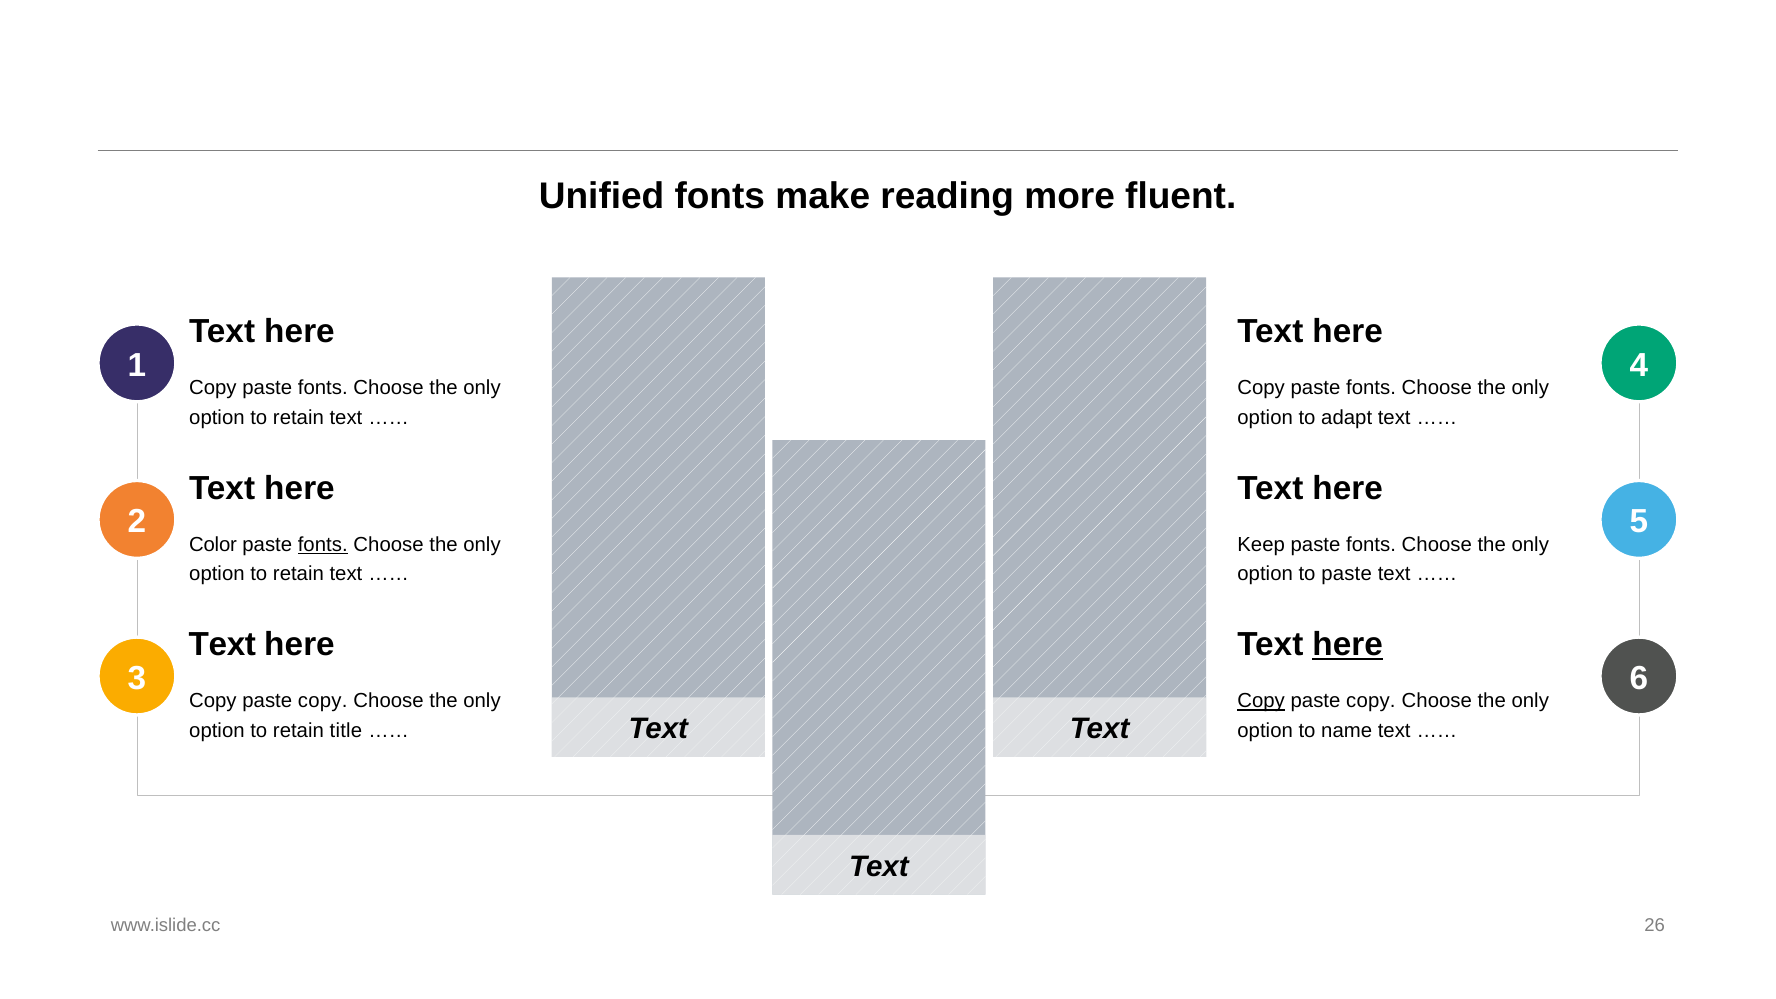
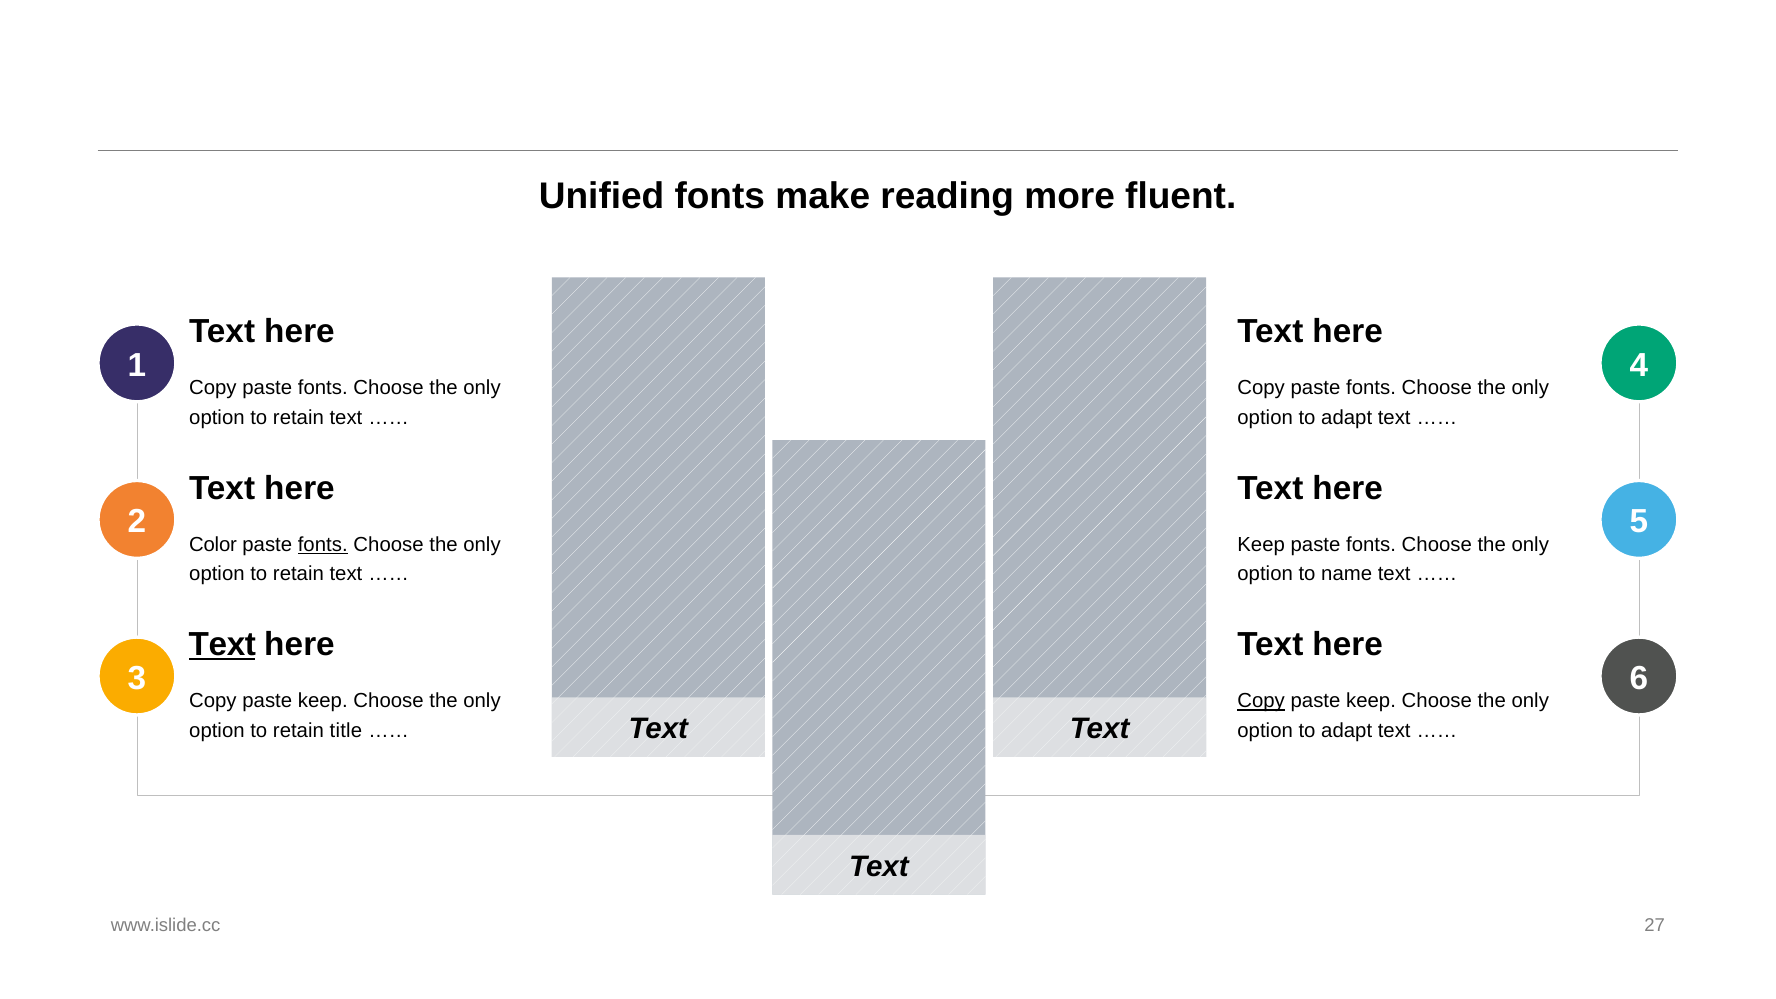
to paste: paste -> name (1347, 574)
Text underline: none -> present (222, 645)
here underline: present -> none (1348, 645)
copy: copy -> keep (323, 701)
copy: copy -> keep (1371, 701)
name: name -> adapt (1347, 731)
26: 26 -> 27 (1655, 925)
